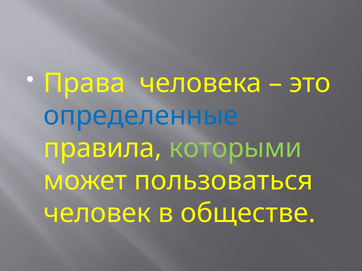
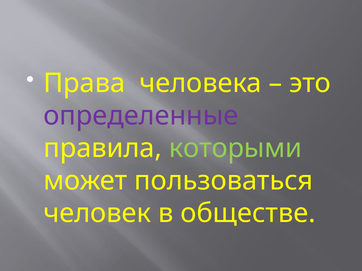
определенные colour: blue -> purple (141, 116)
